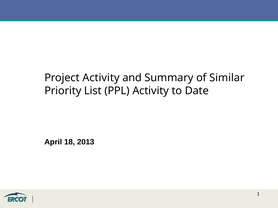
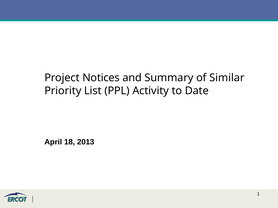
Project Activity: Activity -> Notices (101, 78)
